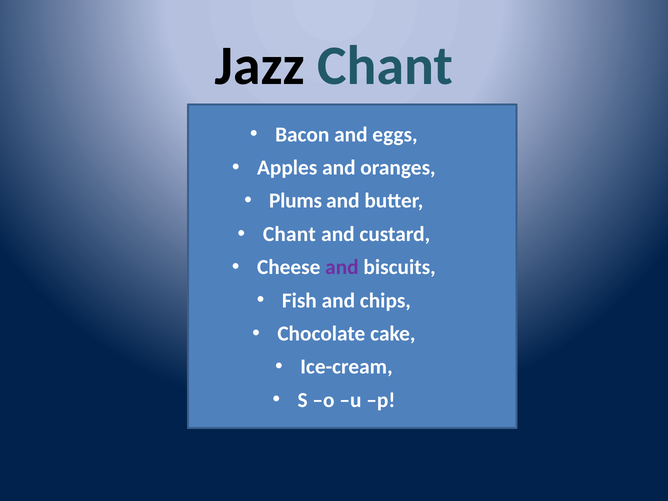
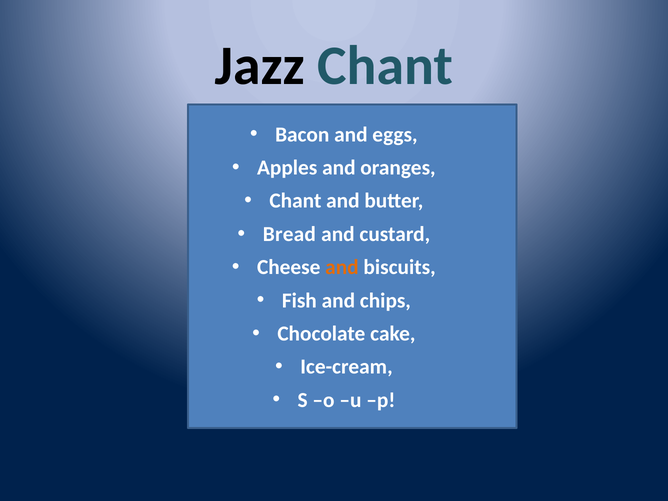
Plums: Plums -> Chant (295, 201)
Chant: Chant -> Bread (289, 234)
and colour: purple -> orange (342, 267)
